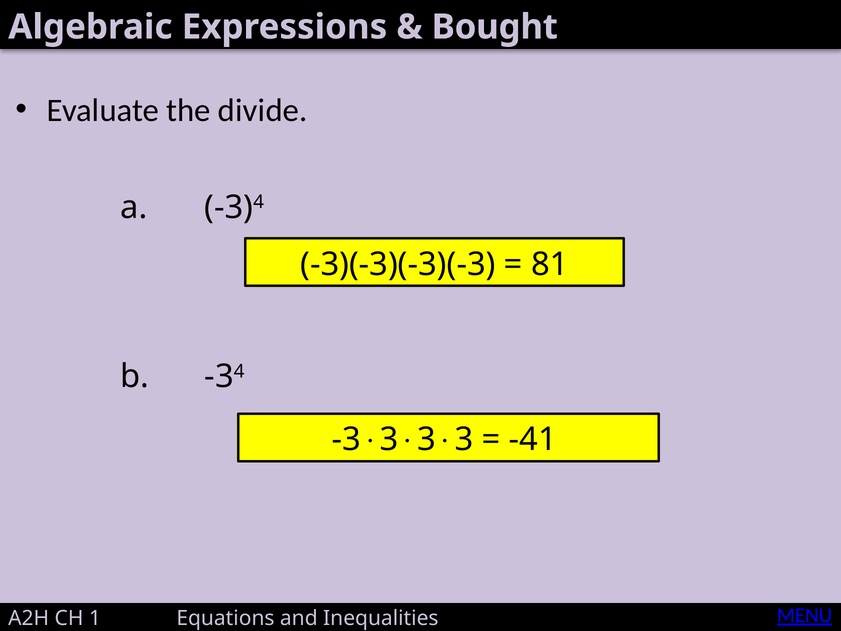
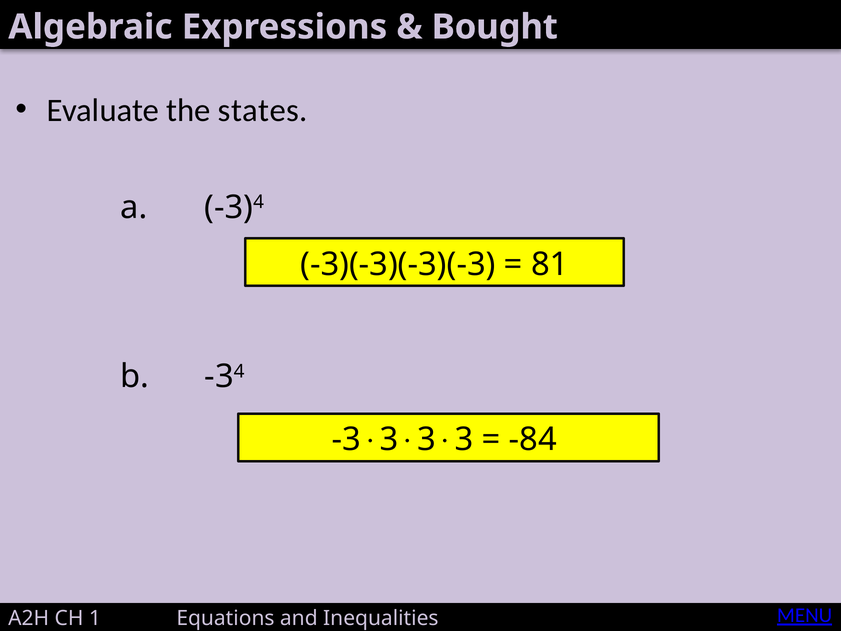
divide: divide -> states (263, 110)
-41: -41 -> -84 (533, 440)
